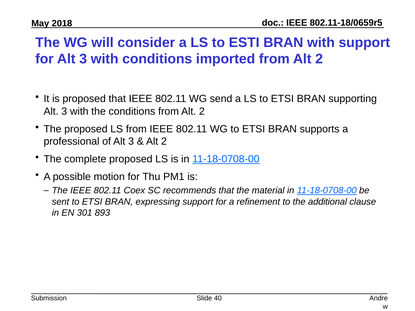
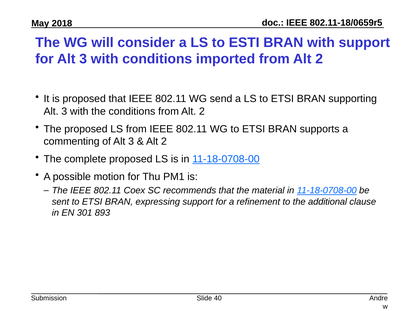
professional: professional -> commenting (72, 141)
